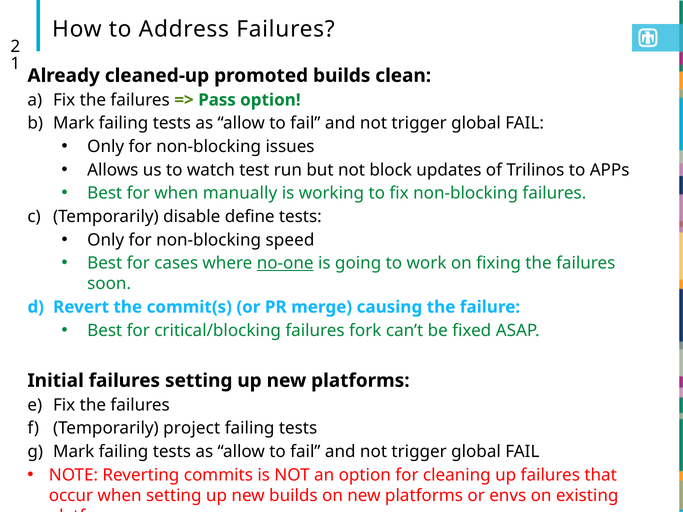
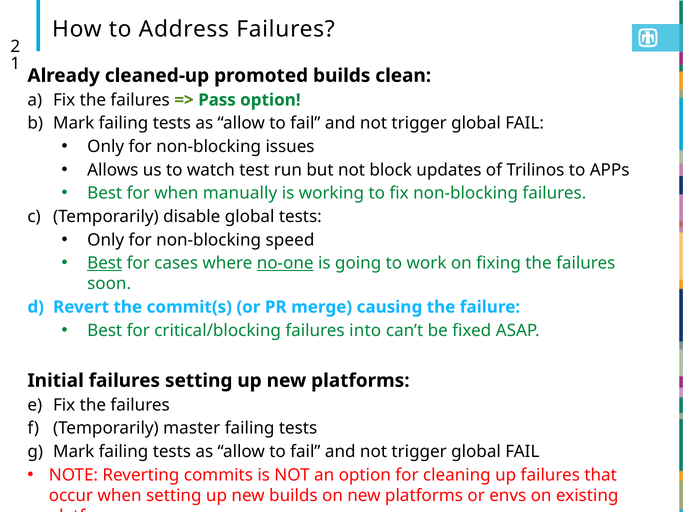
disable define: define -> global (250, 217)
Best underline: none -> present (105, 263)
fork: fork -> into (365, 331)
project: project -> master (192, 428)
